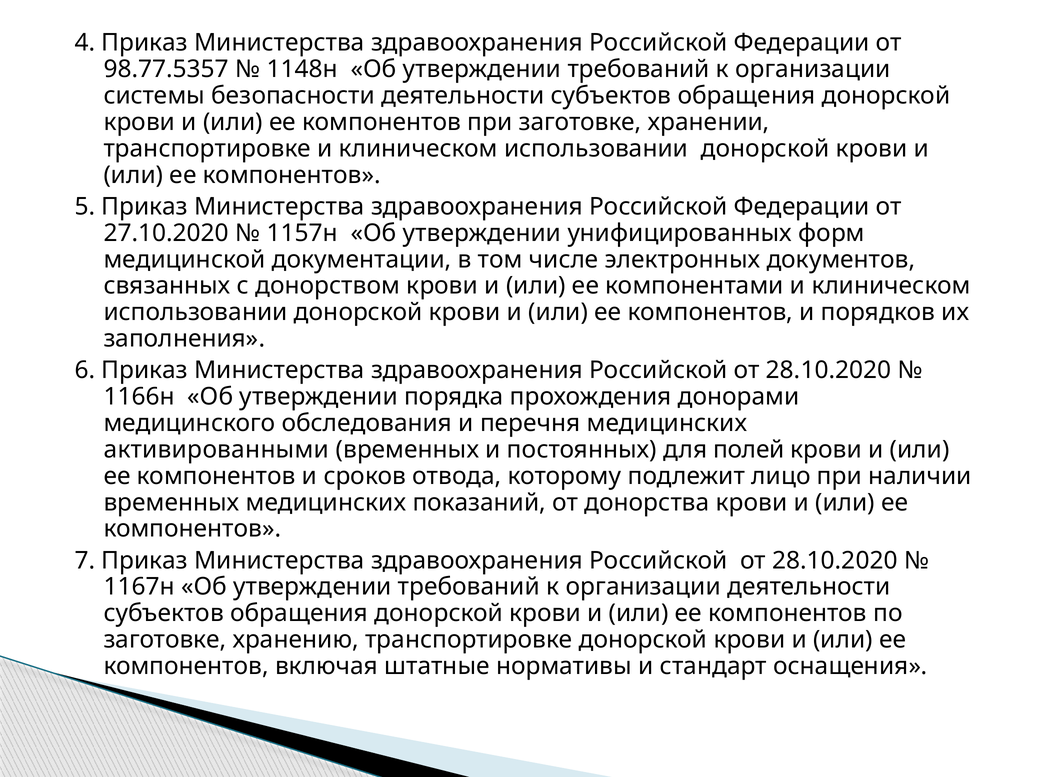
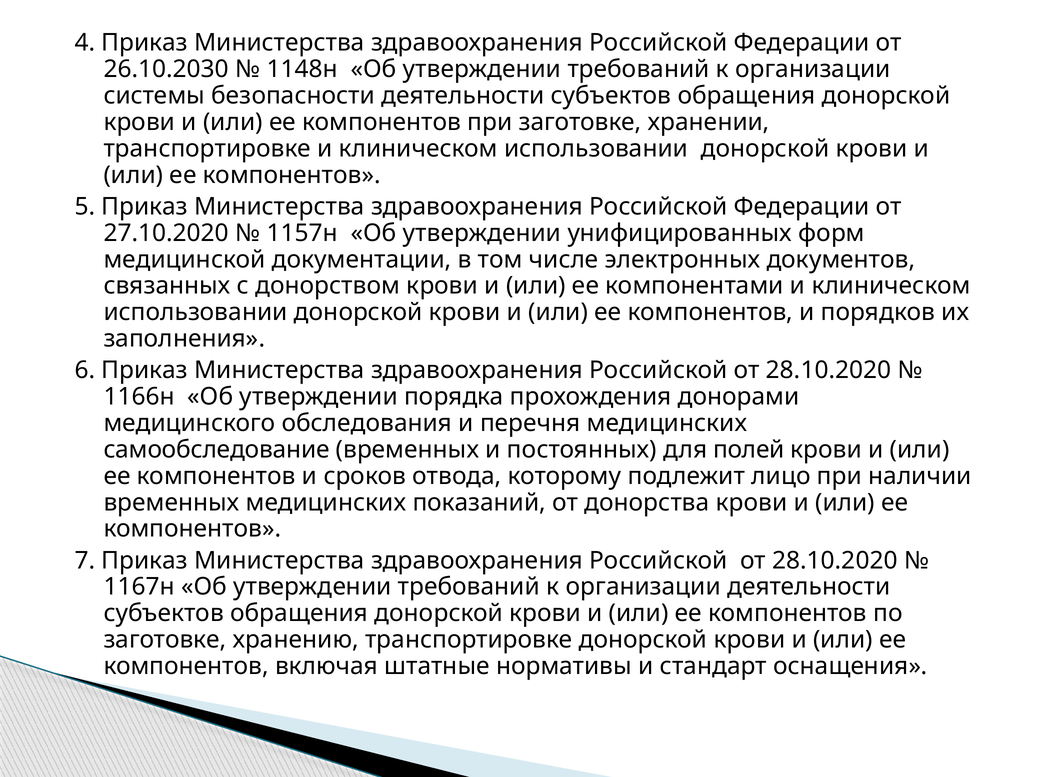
98.77.5357: 98.77.5357 -> 26.10.2030 (166, 69)
активированными: активированными -> самообследование (217, 450)
